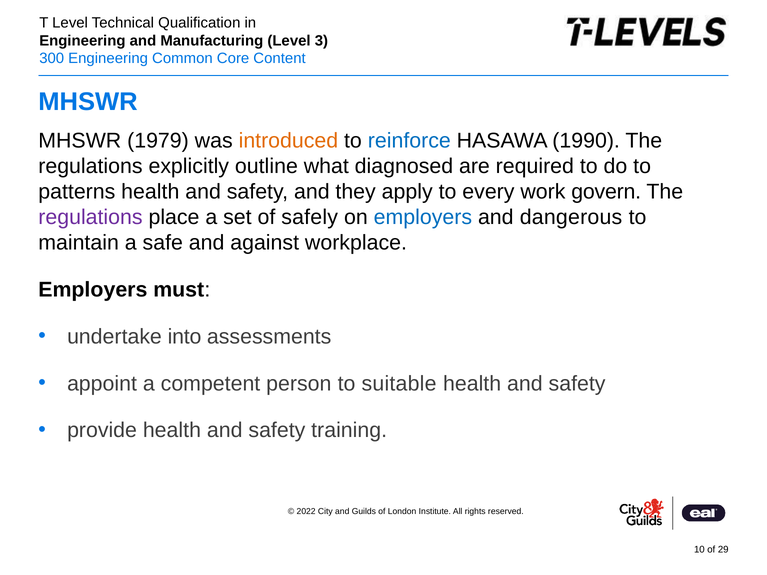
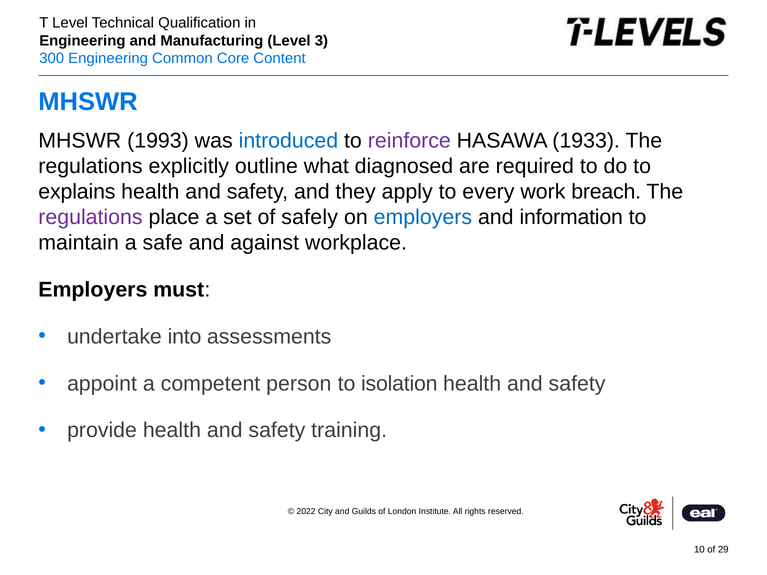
1979: 1979 -> 1993 (158, 141)
introduced colour: orange -> blue (288, 141)
reinforce colour: blue -> purple (409, 141)
1990: 1990 -> 1933 (586, 141)
patterns: patterns -> explains (77, 192)
govern: govern -> breach (606, 192)
dangerous: dangerous -> information (571, 217)
suitable: suitable -> isolation (399, 384)
